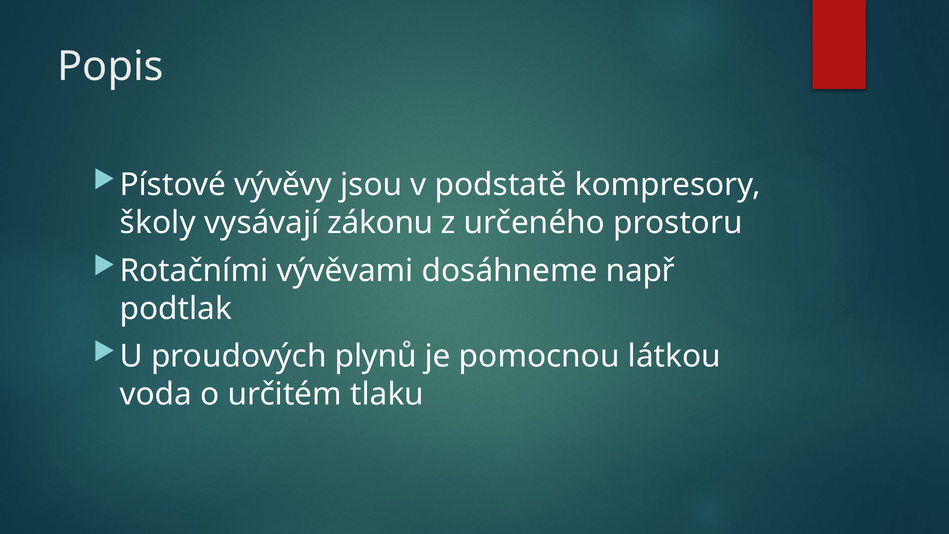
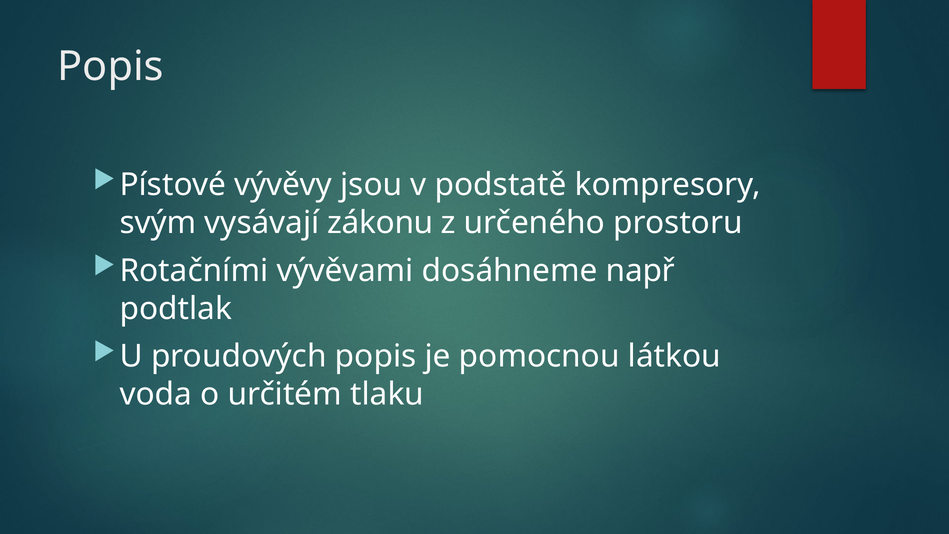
školy: školy -> svým (158, 223)
proudových plynů: plynů -> popis (376, 356)
